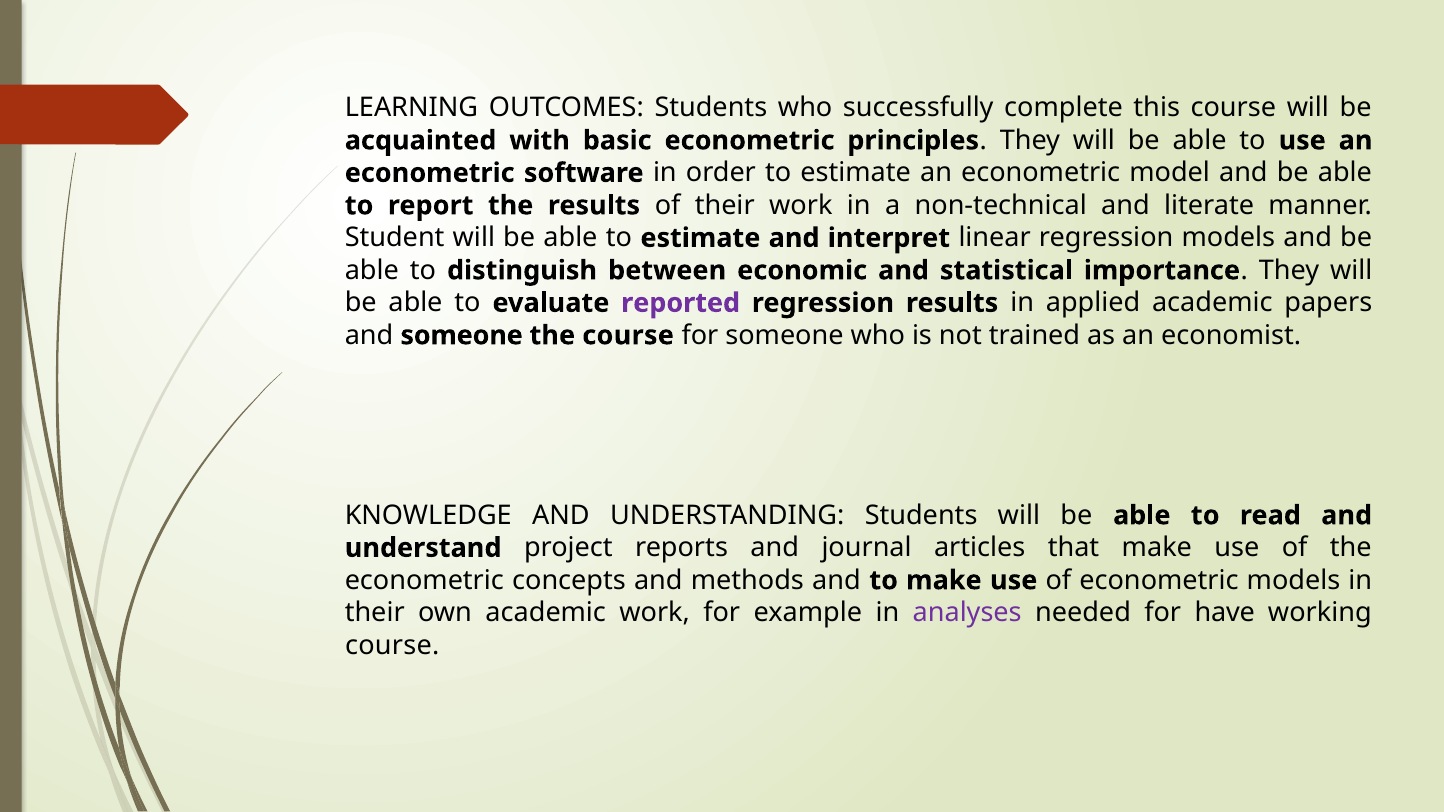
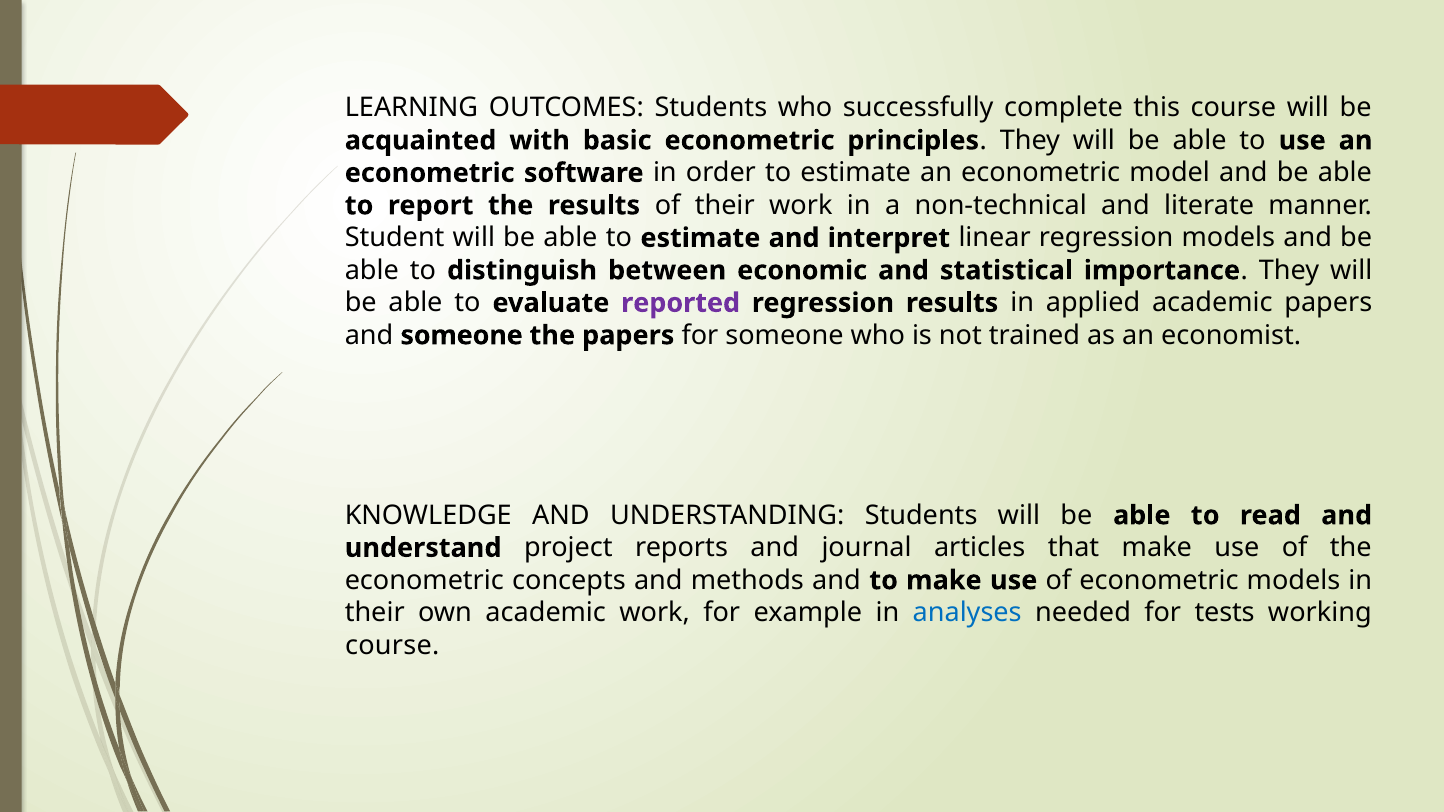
the course: course -> papers (628, 335)
analyses colour: purple -> blue (967, 613)
have: have -> tests (1225, 613)
